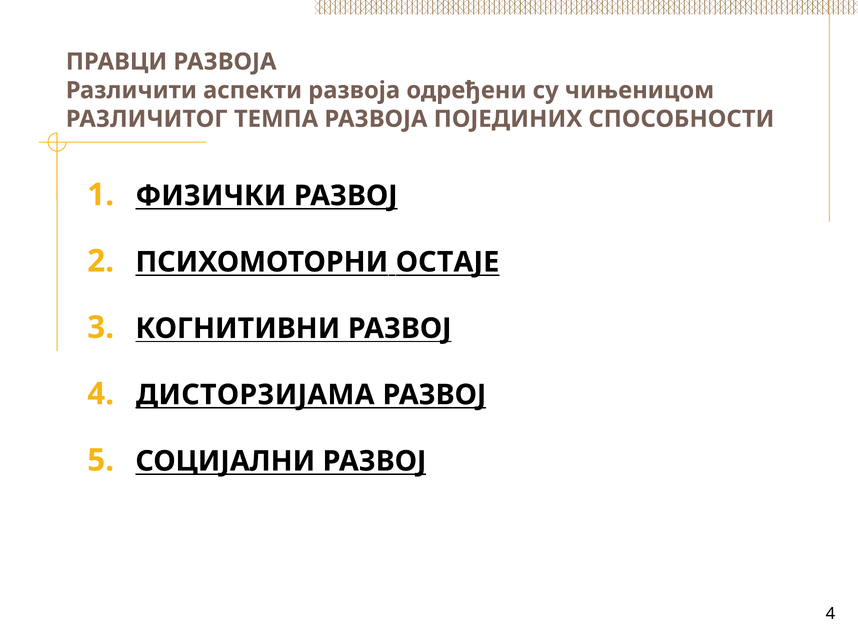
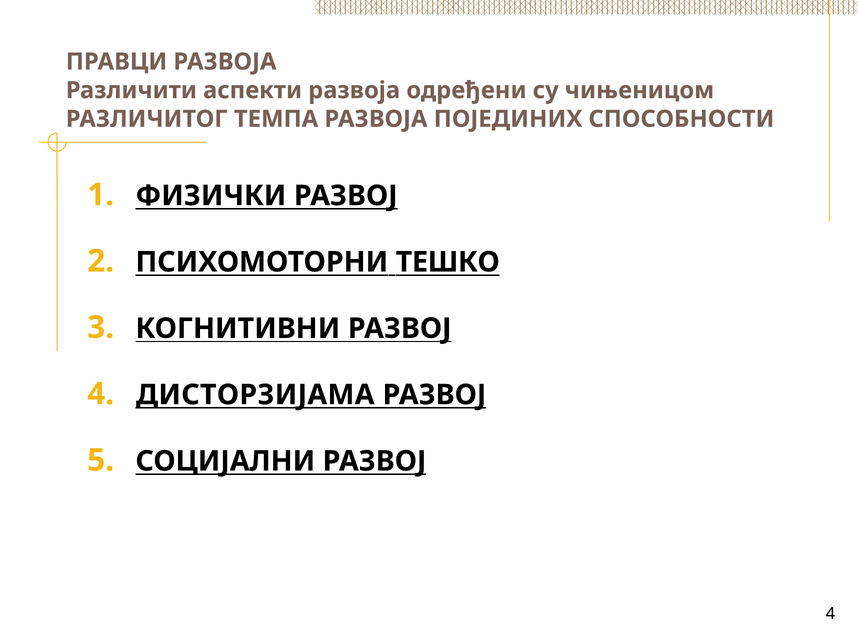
ОСТАЈЕ: ОСТАЈЕ -> ТЕШКО (448, 262)
